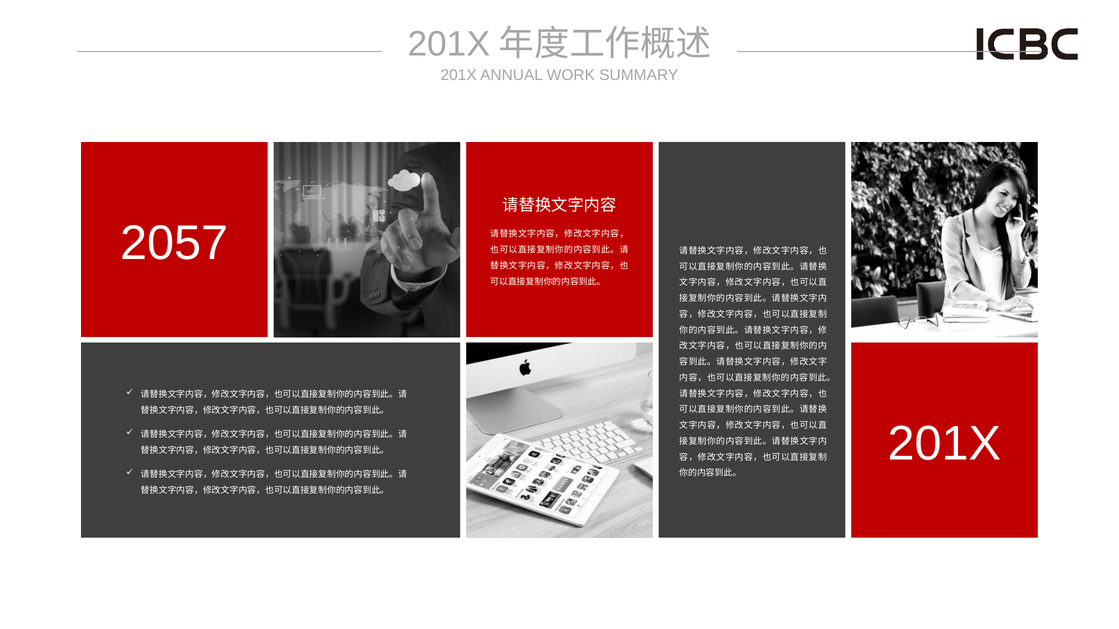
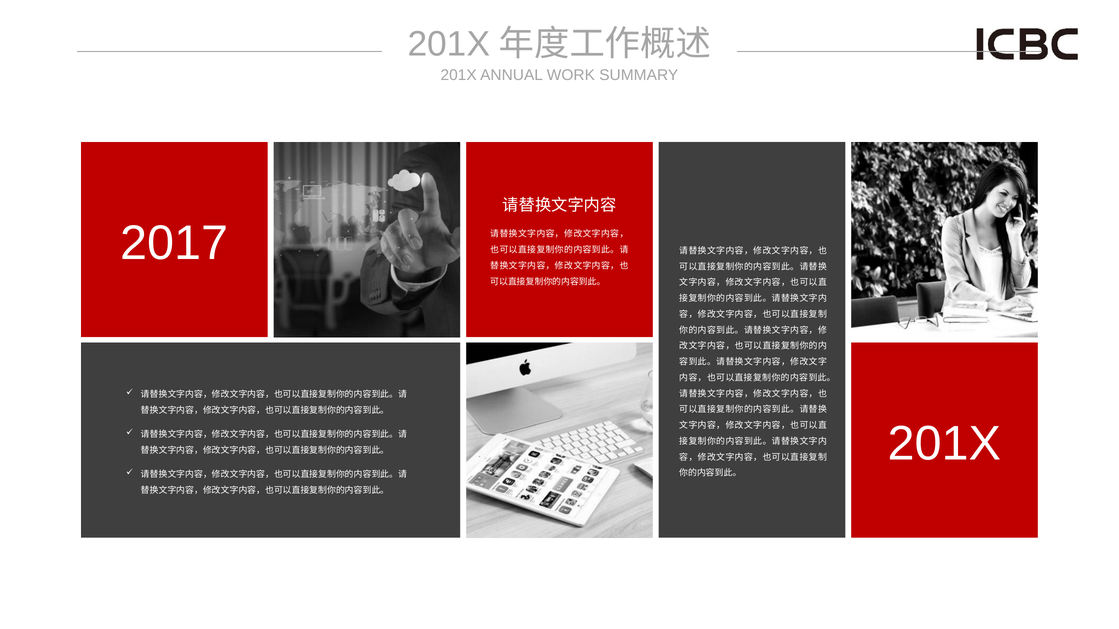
2057: 2057 -> 2017 (174, 243)
